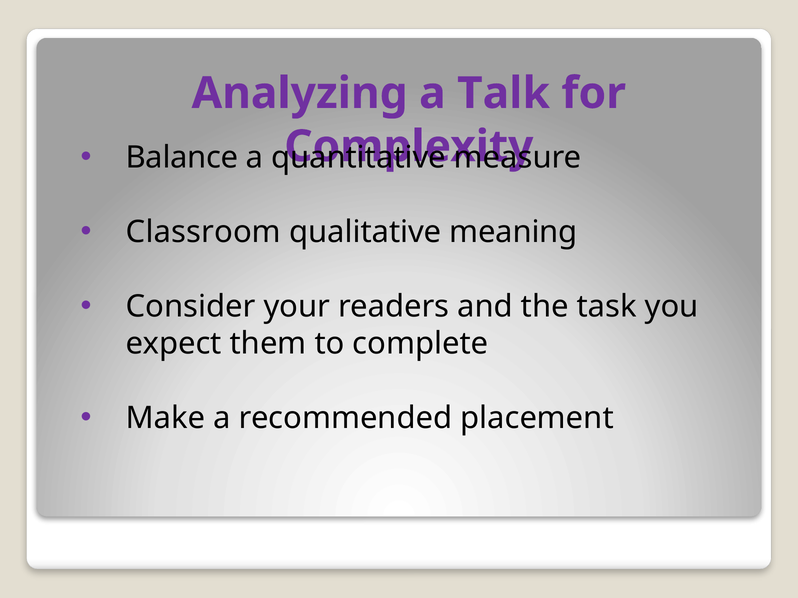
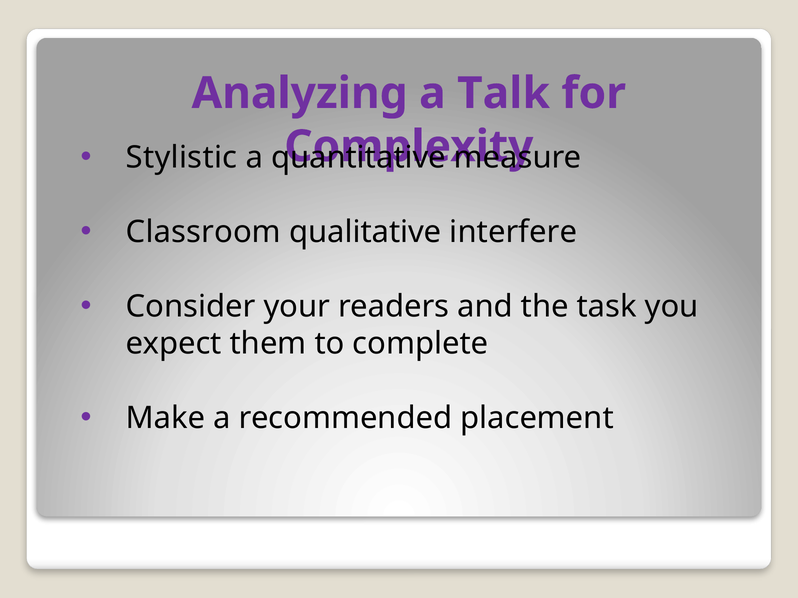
Balance: Balance -> Stylistic (182, 158)
meaning: meaning -> interfere (513, 232)
